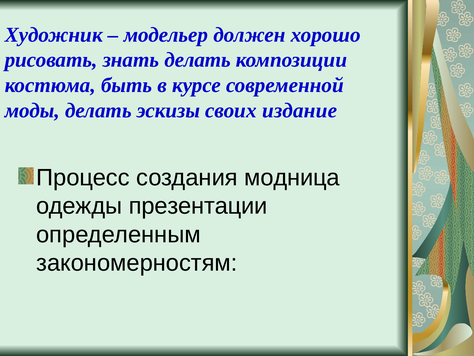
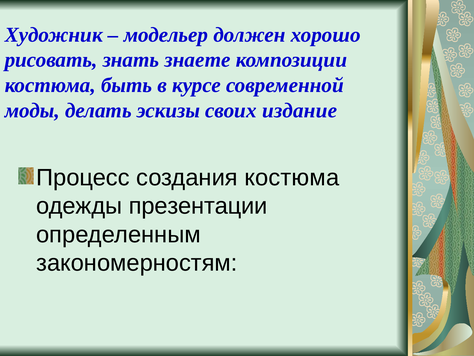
знать делать: делать -> знаете (197, 60)
создания модница: модница -> костюма (292, 177)
